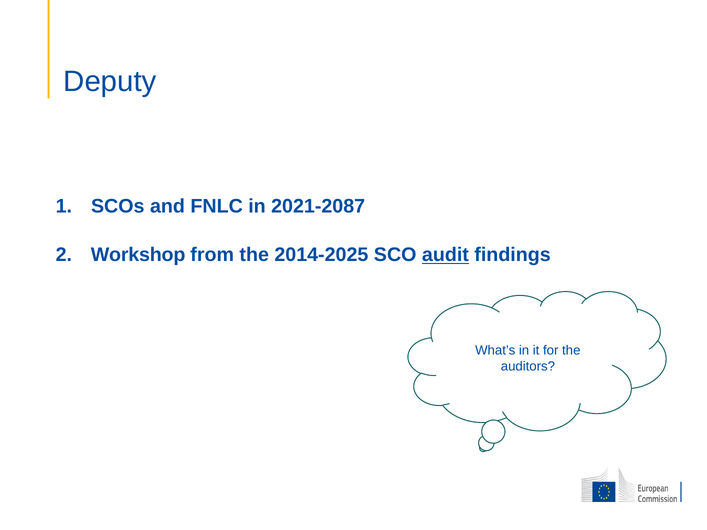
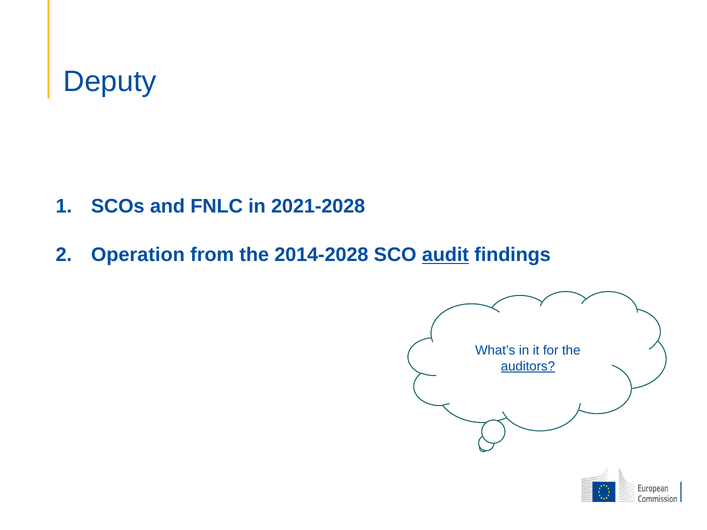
2021-2087: 2021-2087 -> 2021-2028 (318, 206)
Workshop: Workshop -> Operation (138, 255)
2014-2025: 2014-2025 -> 2014-2028 (321, 255)
auditors underline: none -> present (528, 367)
